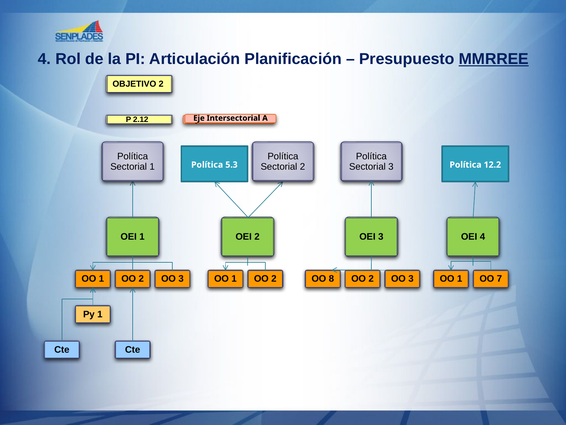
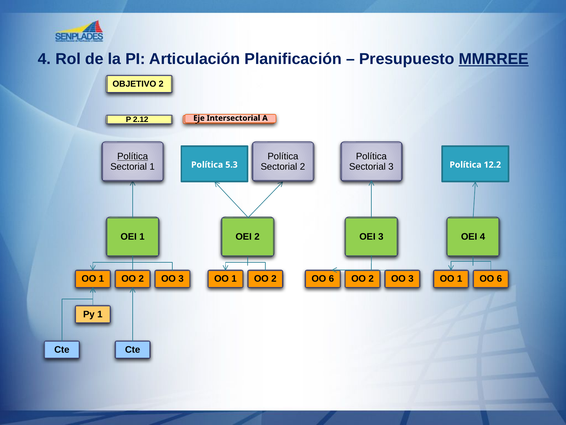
Política underline: none -> present (133, 156)
2 OO 8: 8 -> 6 (331, 279)
1 OO 7: 7 -> 6 (499, 279)
